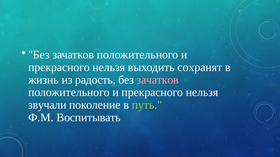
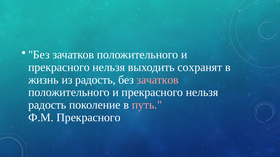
звучали: звучали -> радость (47, 105)
путь colour: light green -> pink (147, 105)
Ф.М Воспитывать: Воспитывать -> Прекрасного (89, 118)
